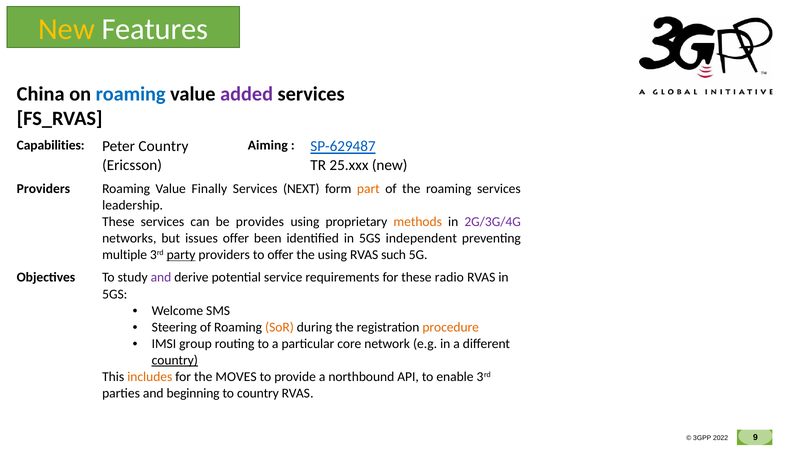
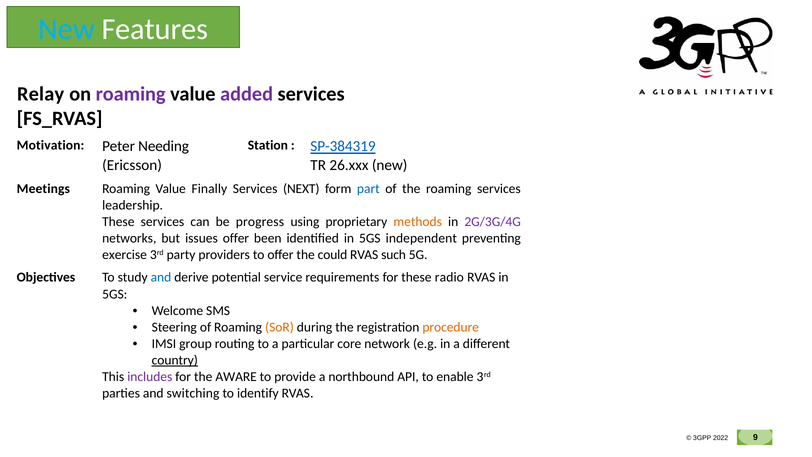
New colour: yellow -> light blue (67, 29)
China: China -> Relay (41, 94)
roaming colour: blue -> purple (131, 94)
Capabilities: Capabilities -> Motivation (51, 145)
Peter Country: Country -> Needing (164, 146)
Aiming: Aiming -> Station (268, 145)
SP-629487: SP-629487 -> SP-384319 (343, 146)
25.xxx: 25.xxx -> 26.xxx (349, 165)
Providers: Providers -> Meetings (43, 189)
part colour: orange -> blue (368, 189)
provides: provides -> progress (260, 222)
multiple: multiple -> exercise (125, 255)
party underline: present -> none (181, 255)
the using: using -> could (333, 255)
and colour: purple -> blue (161, 277)
includes colour: orange -> purple (150, 377)
MOVES: MOVES -> AWARE (236, 377)
beginning: beginning -> switching (193, 393)
to country: country -> identify (258, 393)
